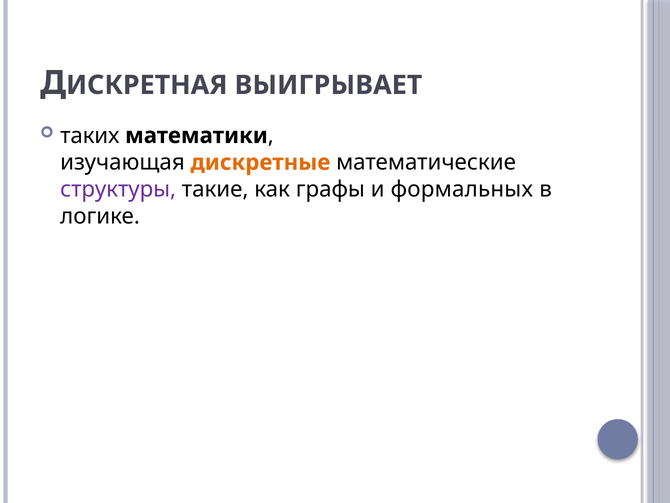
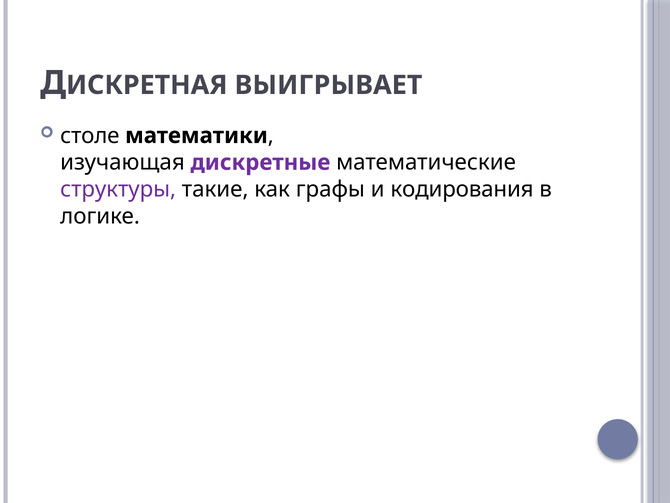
таких: таких -> столе (90, 136)
дискретные colour: orange -> purple (260, 162)
формальных: формальных -> кодирования (462, 189)
